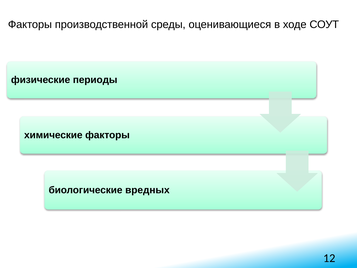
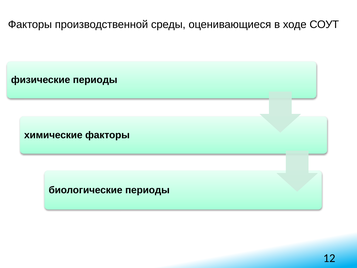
вредных: вредных -> периоды (147, 190)
